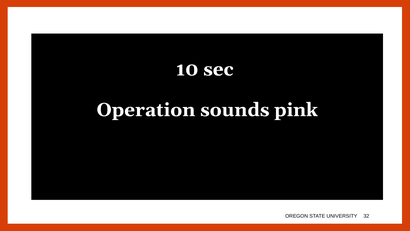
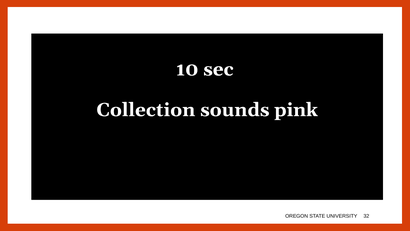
Operation: Operation -> Collection (146, 110)
